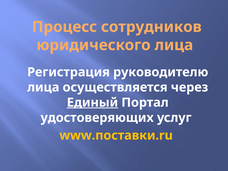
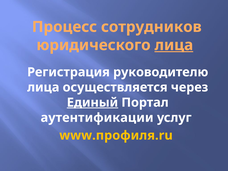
лица underline: none -> present (174, 45)
удостоверяющих: удостоверяющих -> аутентификации (97, 118)
www.поставки.ru: www.поставки.ru -> www.профиля.ru (116, 135)
